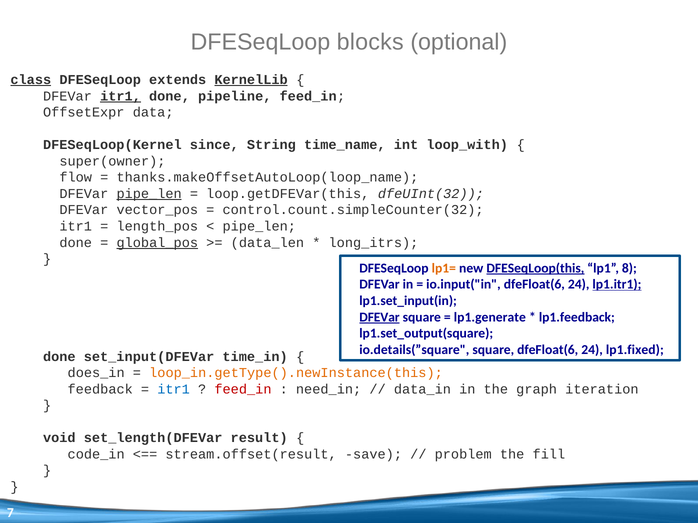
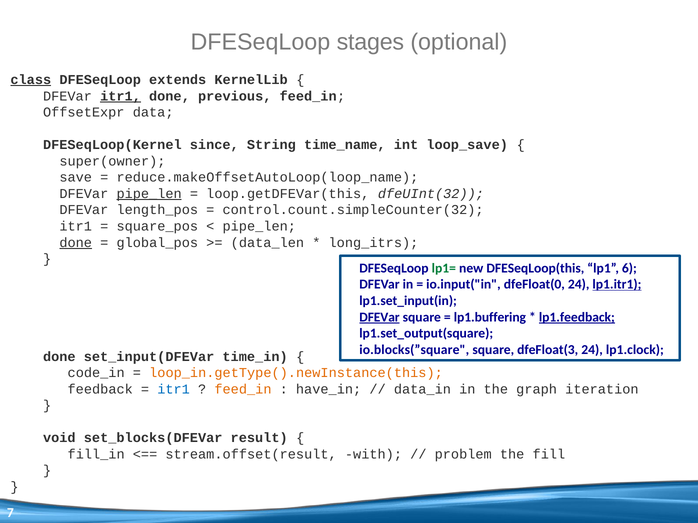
blocks: blocks -> stages (370, 42)
KernelLib underline: present -> none (251, 80)
pipeline: pipeline -> previous (235, 96)
loop_with: loop_with -> loop_save (467, 145)
flow: flow -> save (76, 178)
thanks.makeOffsetAutoLoop(loop_name: thanks.makeOffsetAutoLoop(loop_name -> reduce.makeOffsetAutoLoop(loop_name (267, 178)
vector_pos: vector_pos -> length_pos (157, 210)
length_pos: length_pos -> square_pos (157, 227)
done underline: none -> present (76, 243)
global_pos underline: present -> none (157, 243)
lp1= colour: orange -> green (444, 268)
DFESeqLoop(this underline: present -> none (535, 268)
8: 8 -> 6 (629, 268)
io.input("in dfeFloat(6: dfeFloat(6 -> dfeFloat(0 (534, 285)
lp1.generate: lp1.generate -> lp1.buffering (490, 317)
lp1.feedback underline: none -> present (577, 317)
io.details(”square: io.details(”square -> io.blocks(”square (414, 350)
square dfeFloat(6: dfeFloat(6 -> dfeFloat(3 (548, 350)
lp1.fixed: lp1.fixed -> lp1.clock (635, 350)
does_in: does_in -> code_in (96, 373)
feed_in colour: red -> orange (243, 389)
need_in: need_in -> have_in (329, 389)
set_length(DFEVar: set_length(DFEVar -> set_blocks(DFEVar (153, 438)
code_in: code_in -> fill_in (96, 455)
save: save -> with (373, 455)
